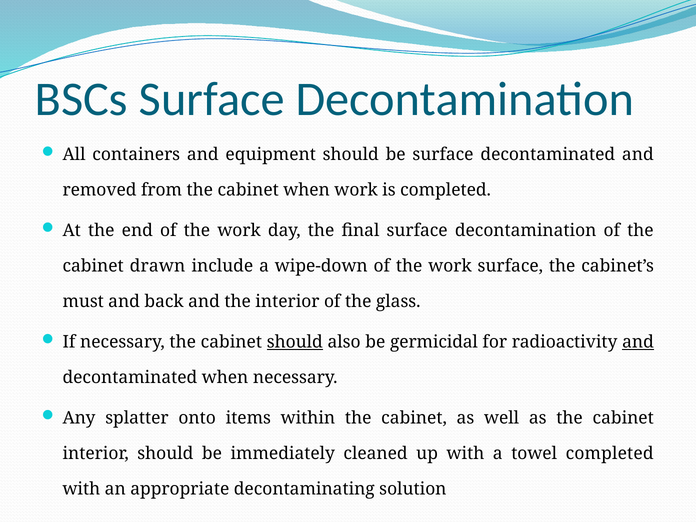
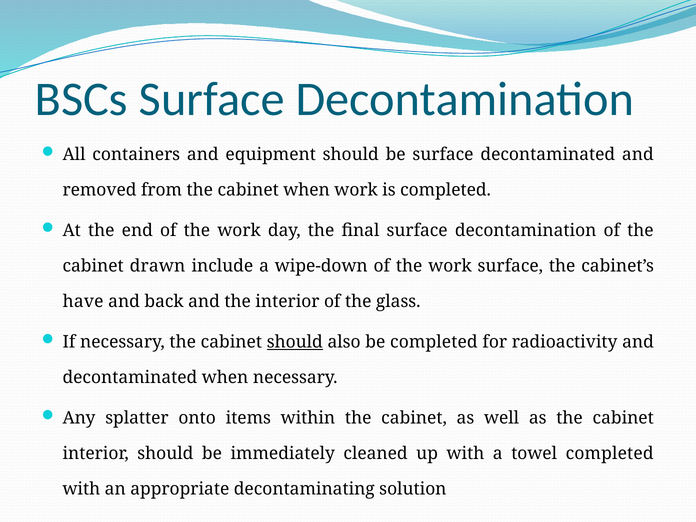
must: must -> have (83, 302)
be germicidal: germicidal -> completed (434, 342)
and underline: present -> none (638, 342)
